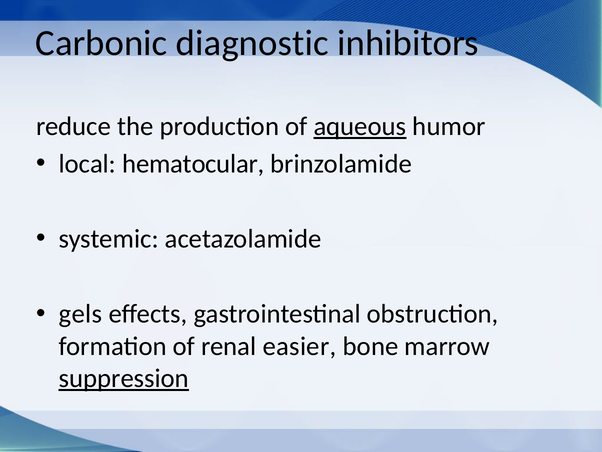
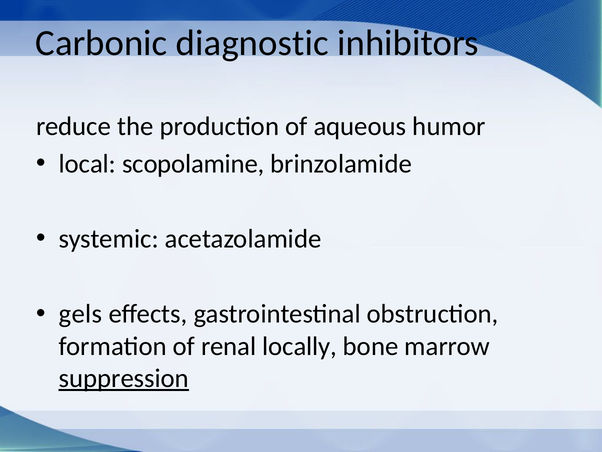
aqueous underline: present -> none (360, 126)
hematocular: hematocular -> scopolamine (193, 164)
easier: easier -> locally (300, 346)
